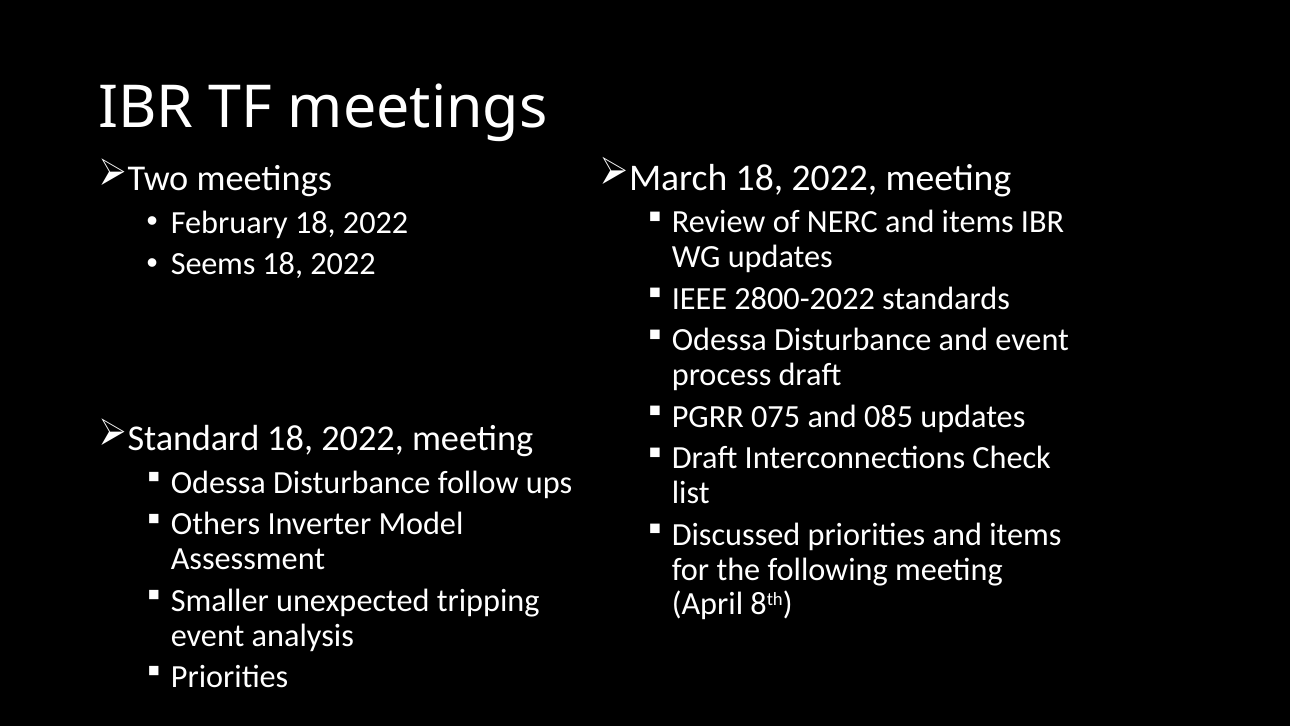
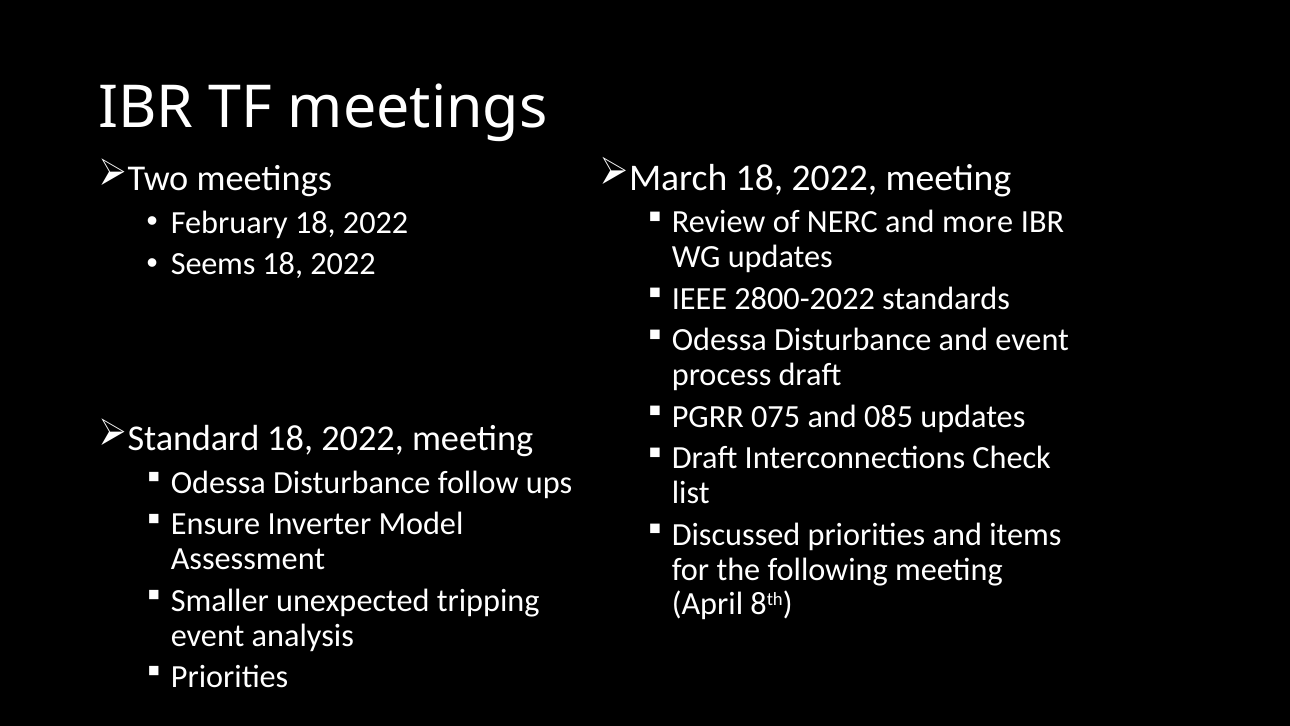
NERC and items: items -> more (978, 222)
Others: Others -> Ensure (216, 524)
